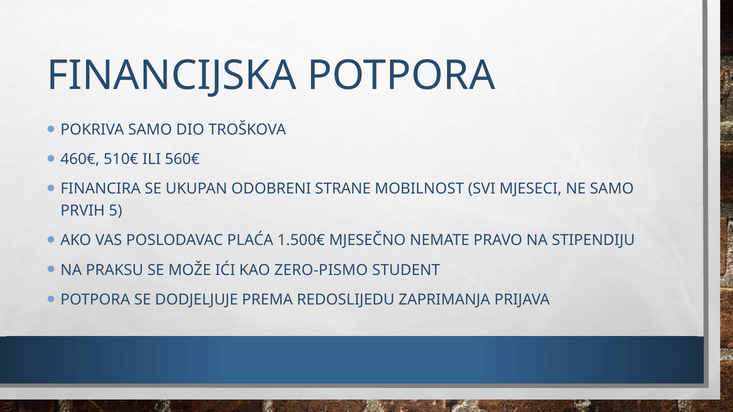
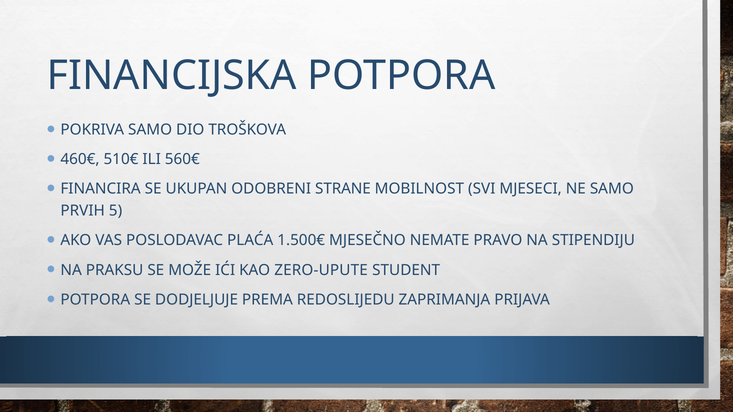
ZERO-PISMO: ZERO-PISMO -> ZERO-UPUTE (321, 270)
